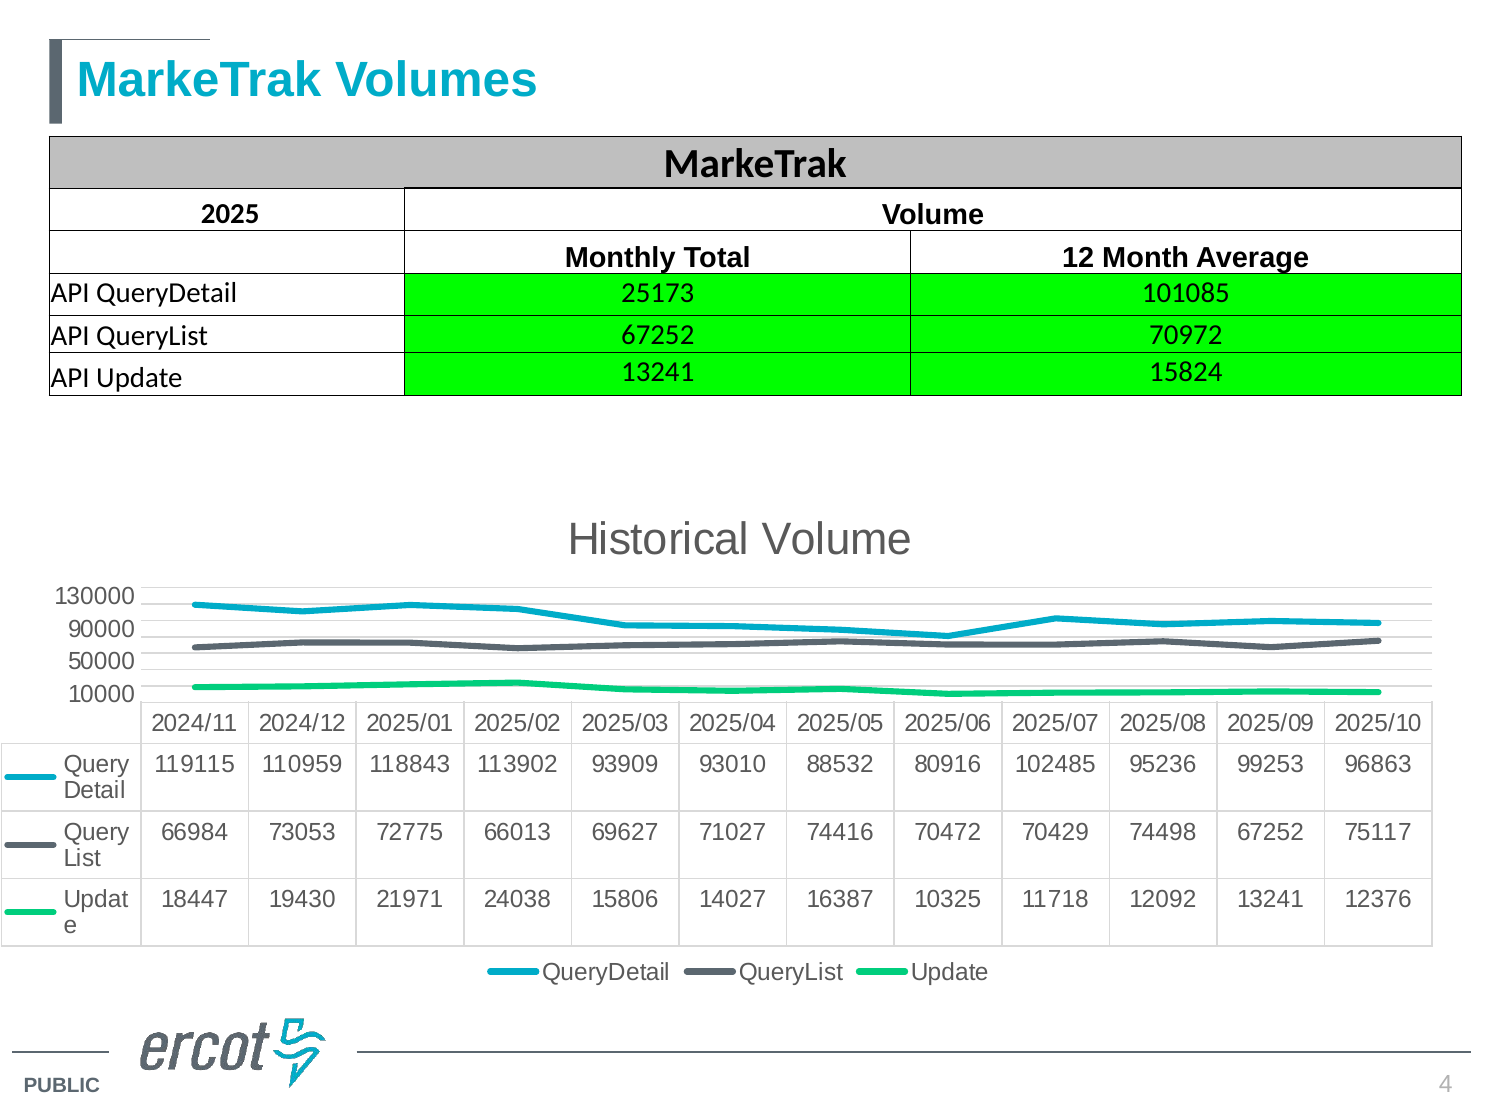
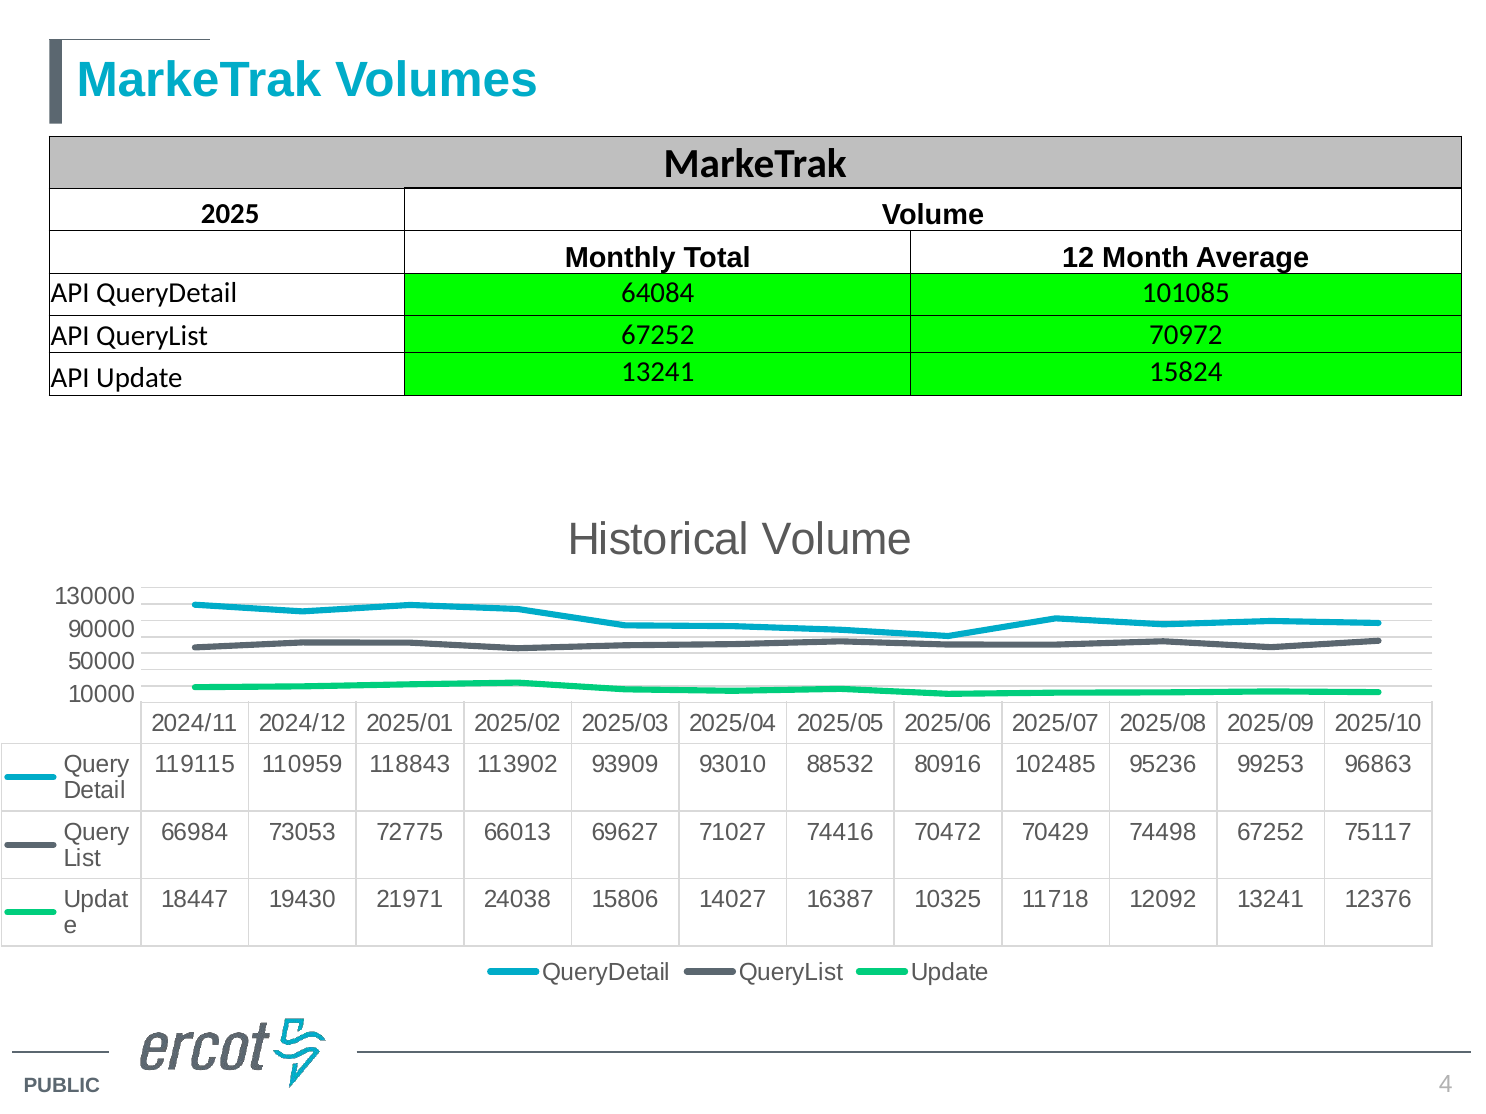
25173: 25173 -> 64084 (658, 293)
